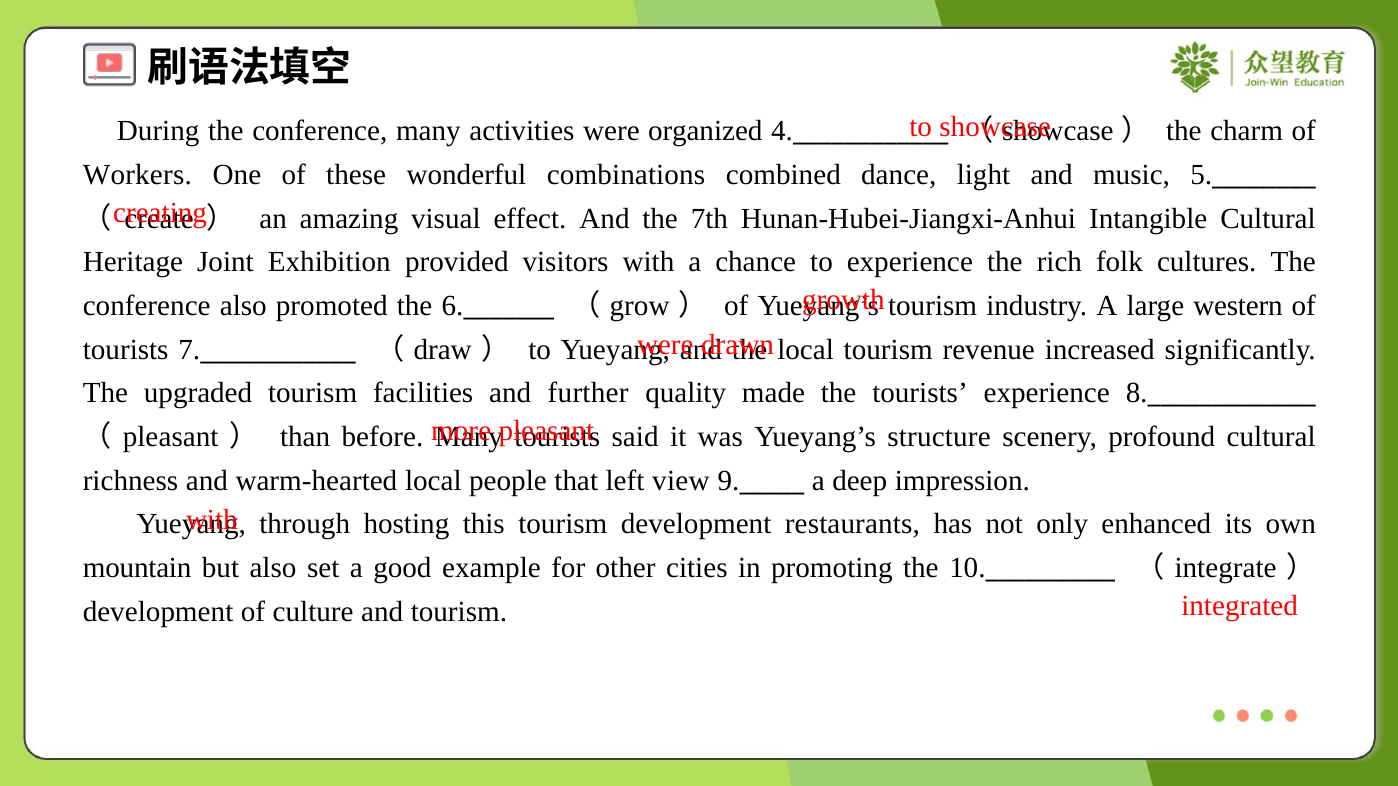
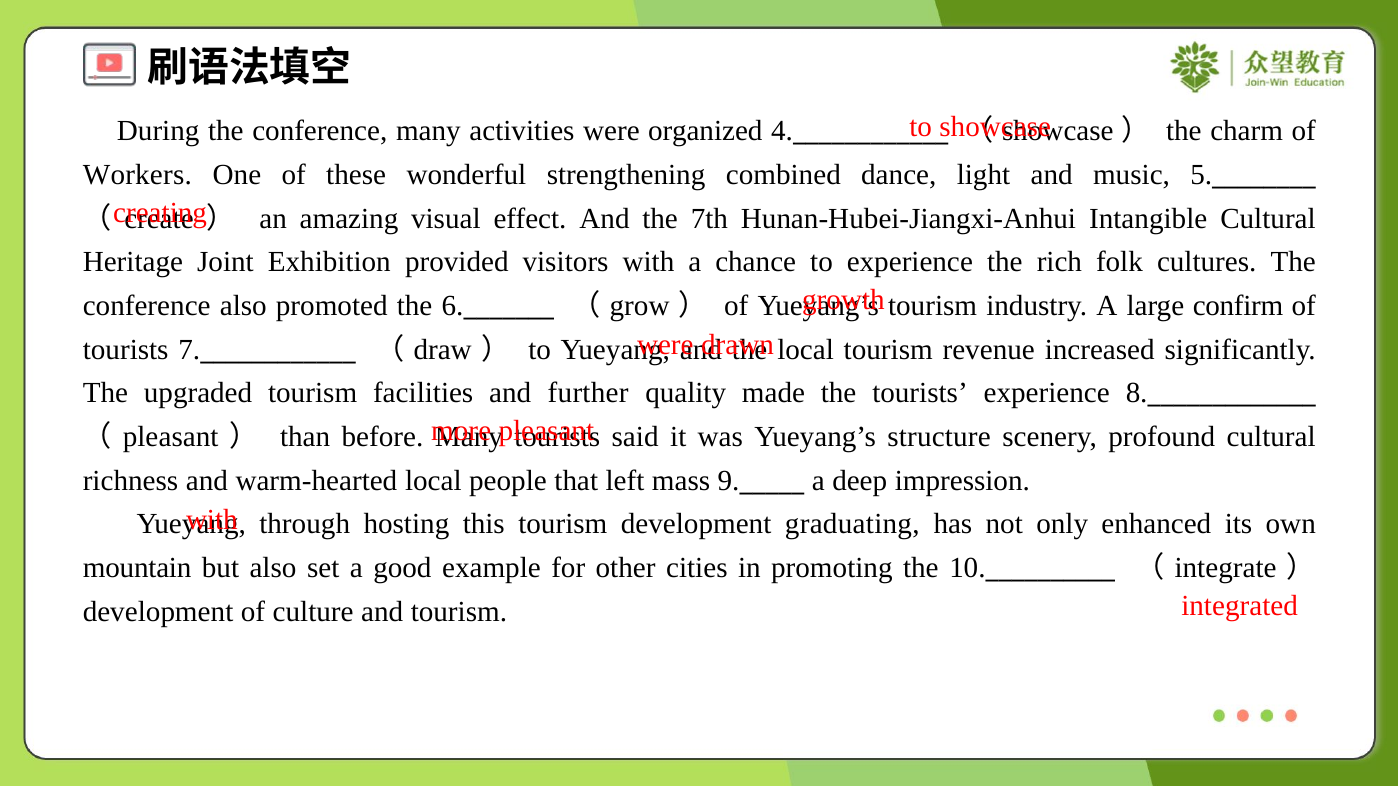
combinations: combinations -> strengthening (626, 175)
western: western -> confirm (1238, 306)
view: view -> mass (681, 481)
restaurants: restaurants -> graduating (852, 524)
